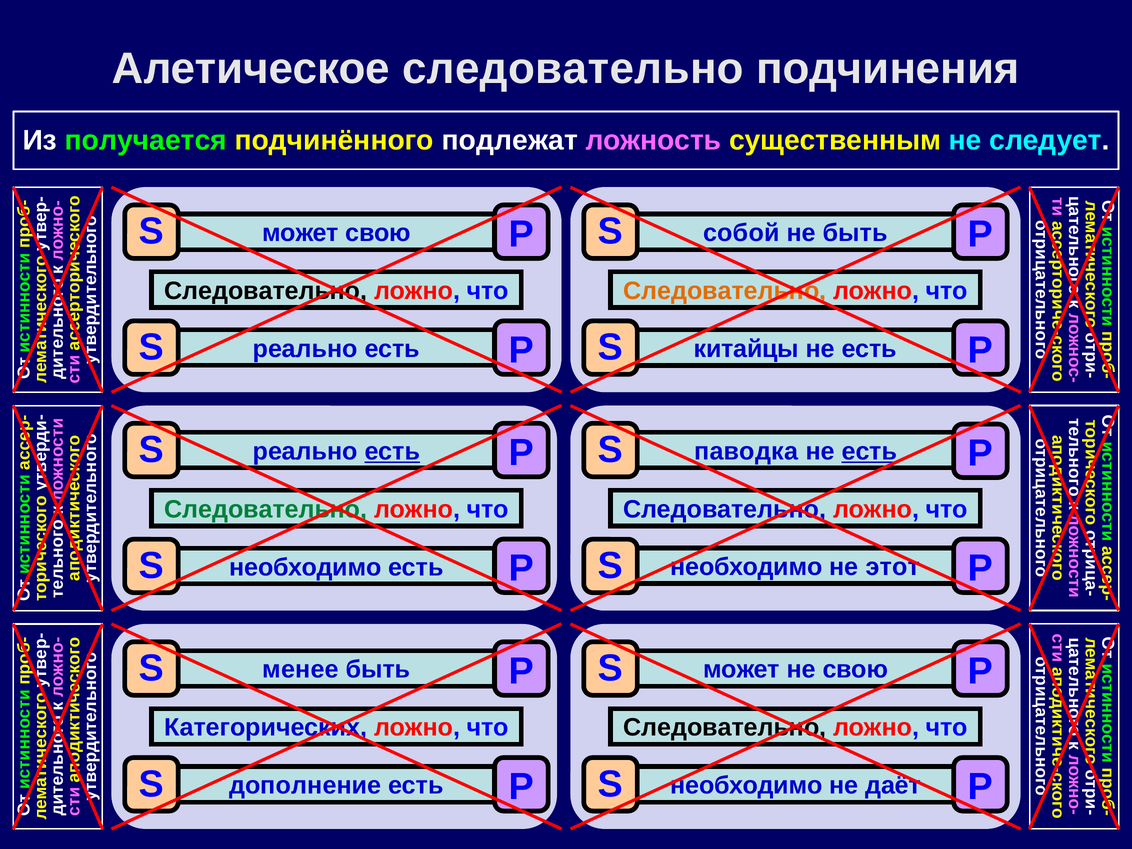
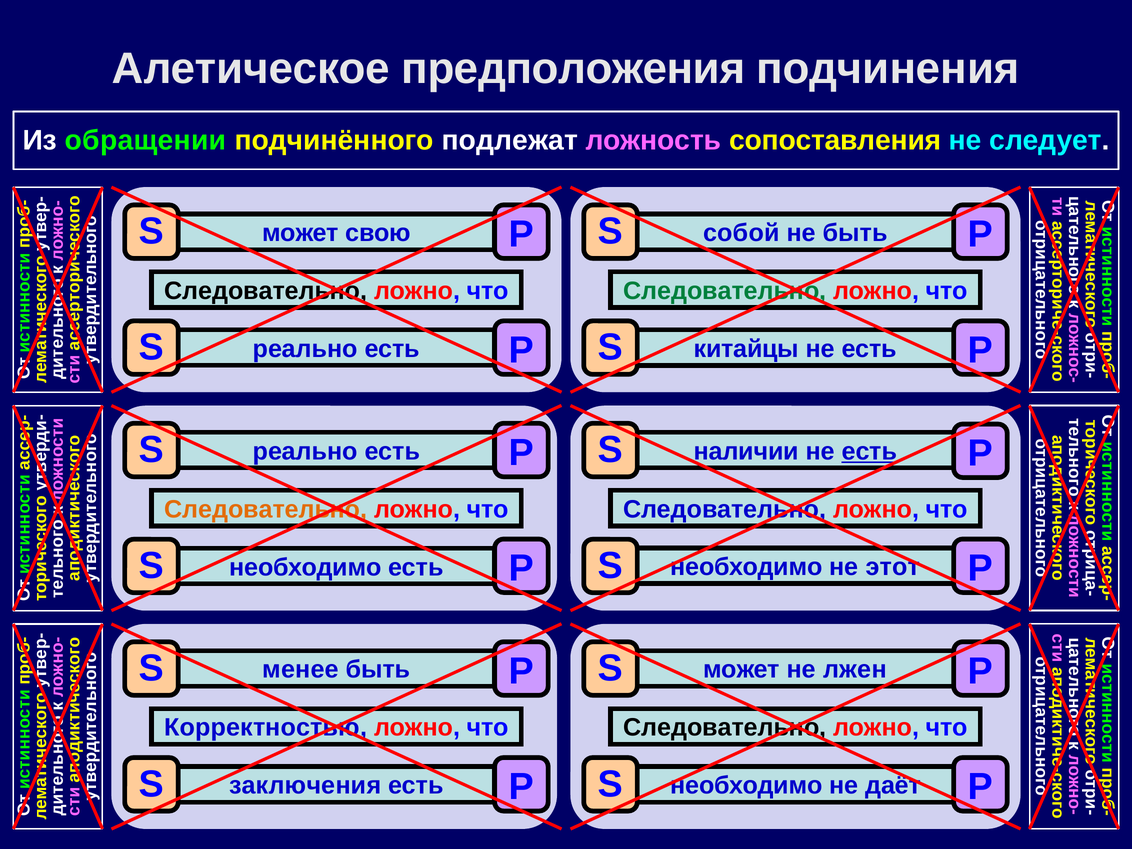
Алетическое следовательно: следовательно -> предположения (573, 69)
получается: получается -> обращении (146, 140)
существенным: существенным -> сопоставления (835, 140)
Следовательно colour: orange -> green (725, 291)
есть underline: present -> none (392, 451)
паводка: паводка -> наличии (746, 451)
Следовательно colour: green -> orange (266, 509)
не свою: свою -> лжен (855, 670)
Категорических: Категорических -> Корректностью (266, 728)
дополнение: дополнение -> заключения (305, 786)
